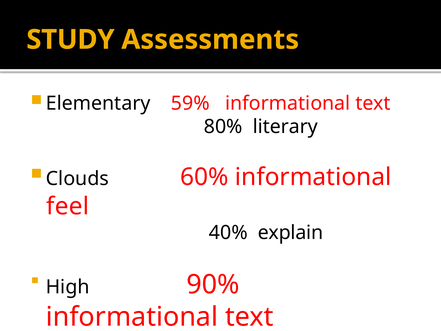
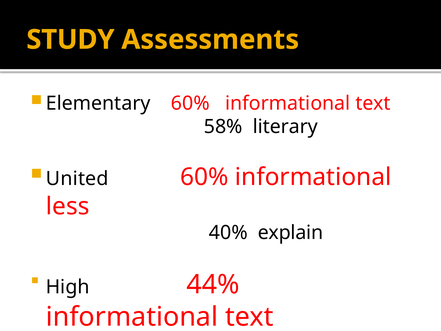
Elementary 59%: 59% -> 60% (190, 103)
80%: 80% -> 58% (223, 127)
Clouds: Clouds -> United (77, 179)
feel: feel -> less (68, 206)
90%: 90% -> 44% (213, 284)
